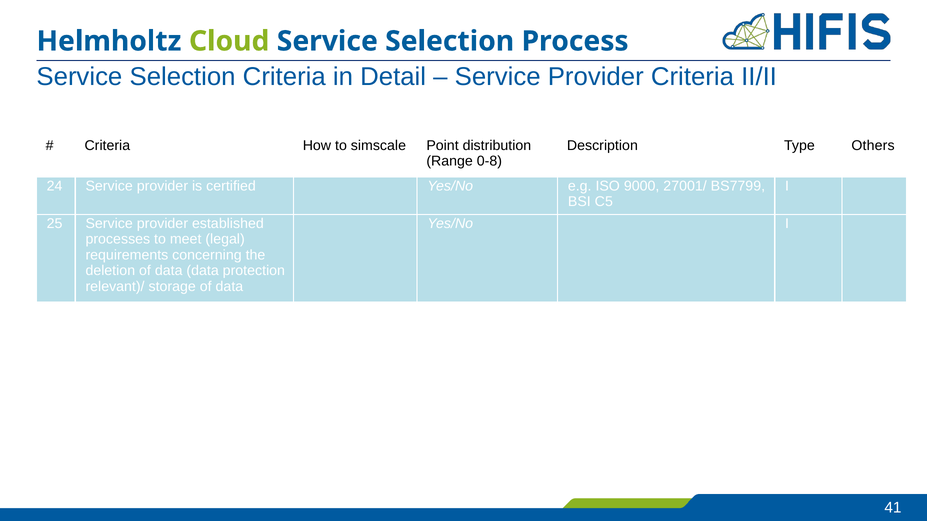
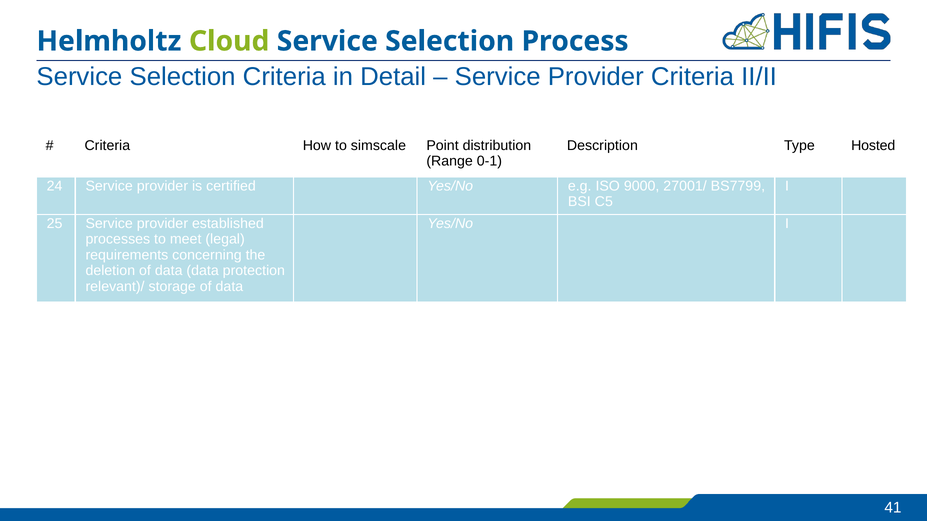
Others: Others -> Hosted (873, 146)
0-8: 0-8 -> 0-1 (489, 161)
